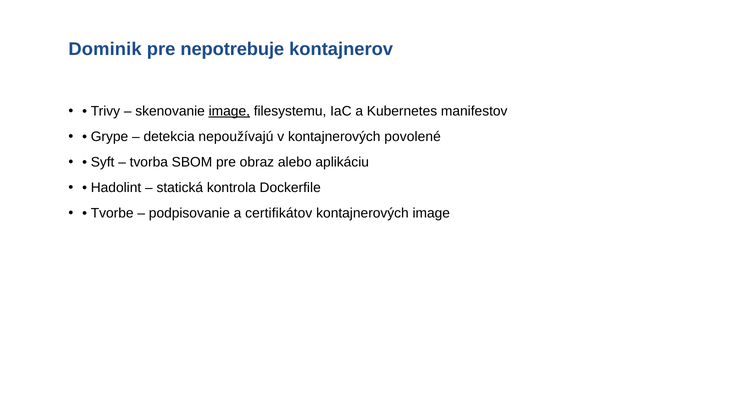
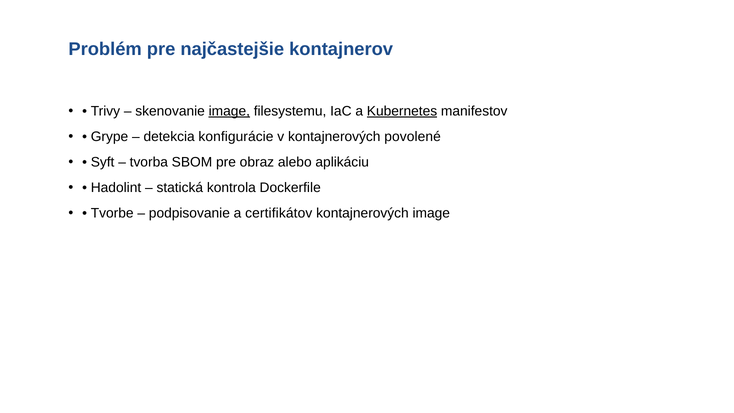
Dominik: Dominik -> Problém (105, 49)
nepotrebuje: nepotrebuje -> najčastejšie (232, 49)
Kubernetes underline: none -> present (402, 111)
nepoužívajú: nepoužívajú -> konfigurácie (236, 137)
